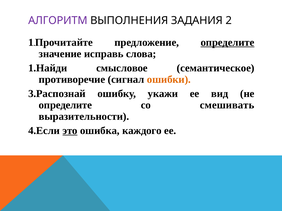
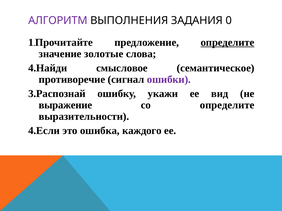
2: 2 -> 0 (229, 20)
исправь: исправь -> золотые (104, 54)
1.Найди: 1.Найди -> 4.Найди (48, 68)
ошибки colour: orange -> purple (169, 80)
определите: определите -> выражение (65, 105)
со смешивать: смешивать -> определите (227, 105)
это underline: present -> none (70, 131)
